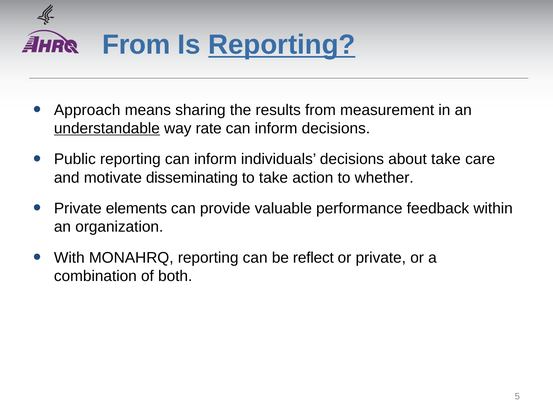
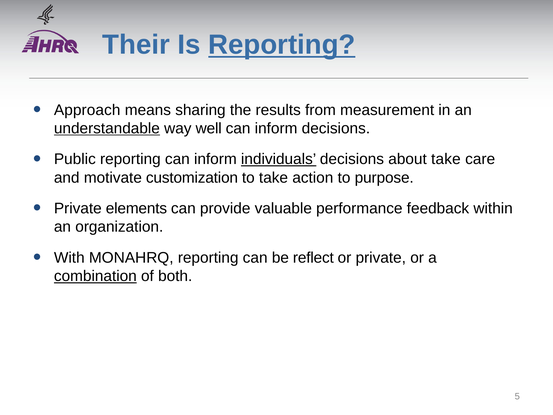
From: From -> Their (136, 45)
rate: rate -> well (209, 128)
individuals underline: none -> present (279, 159)
disseminating: disseminating -> customization (192, 178)
whether: whether -> purpose (384, 178)
combination underline: none -> present (95, 276)
